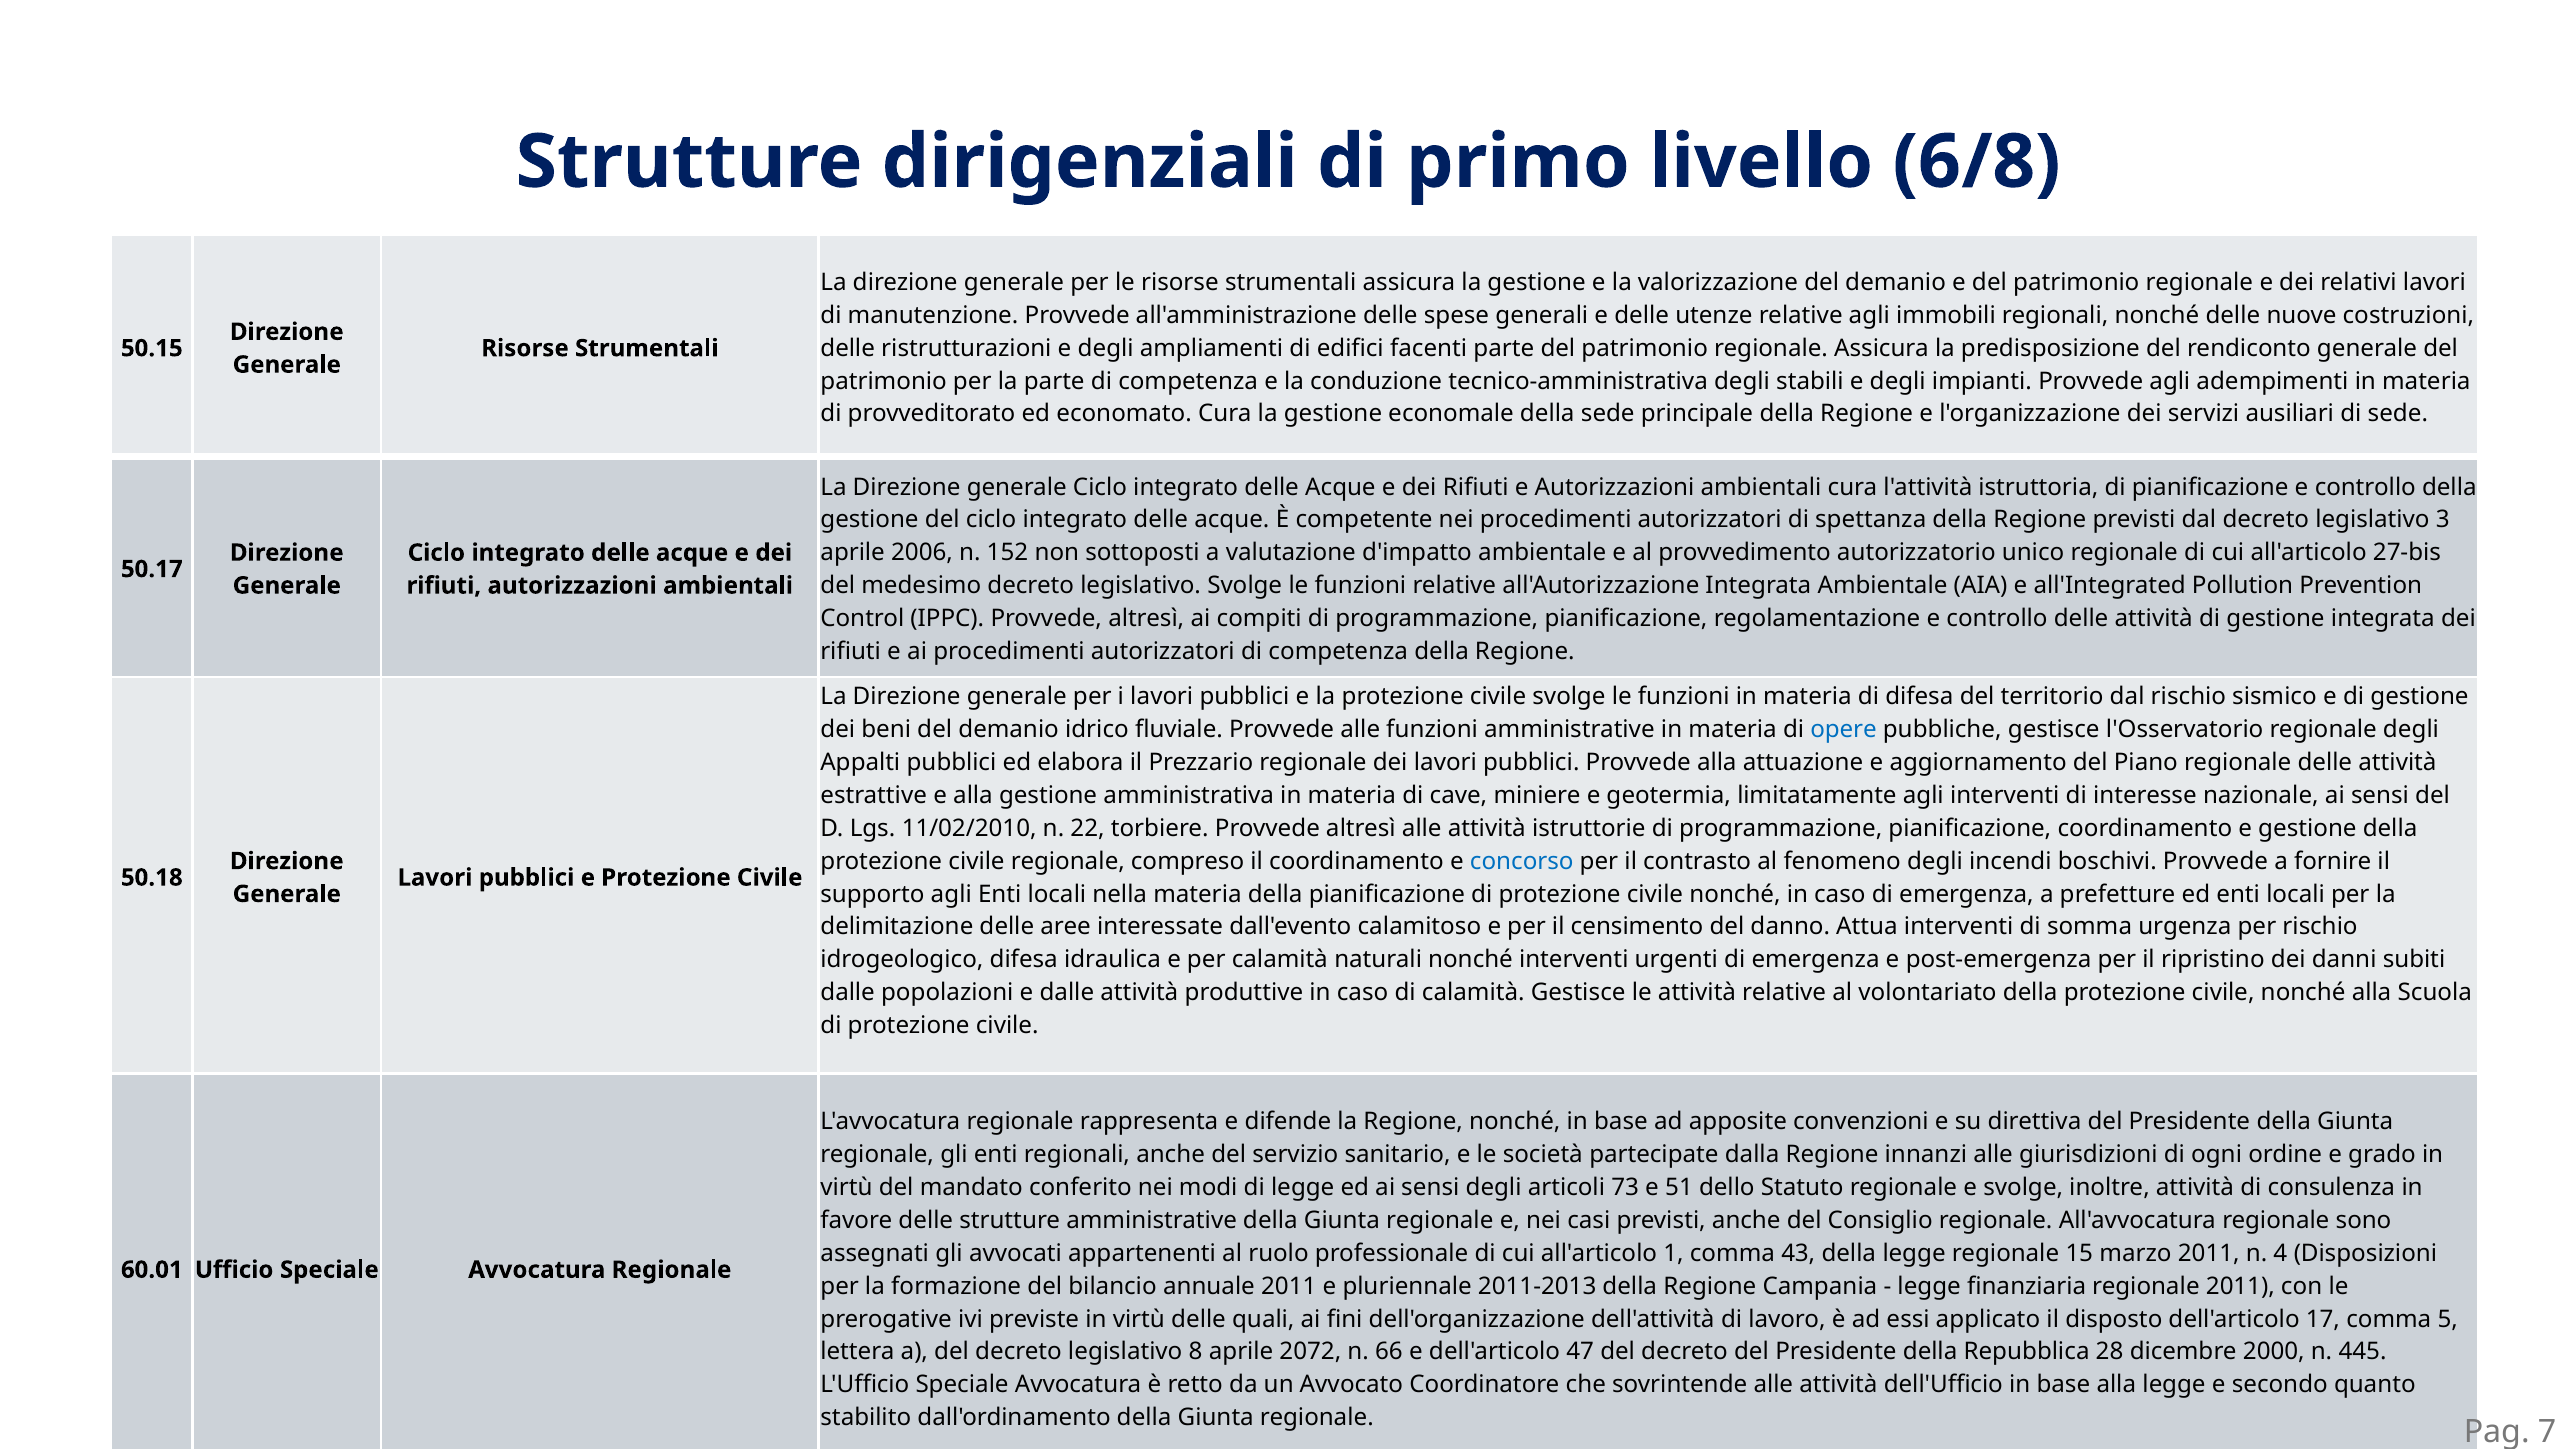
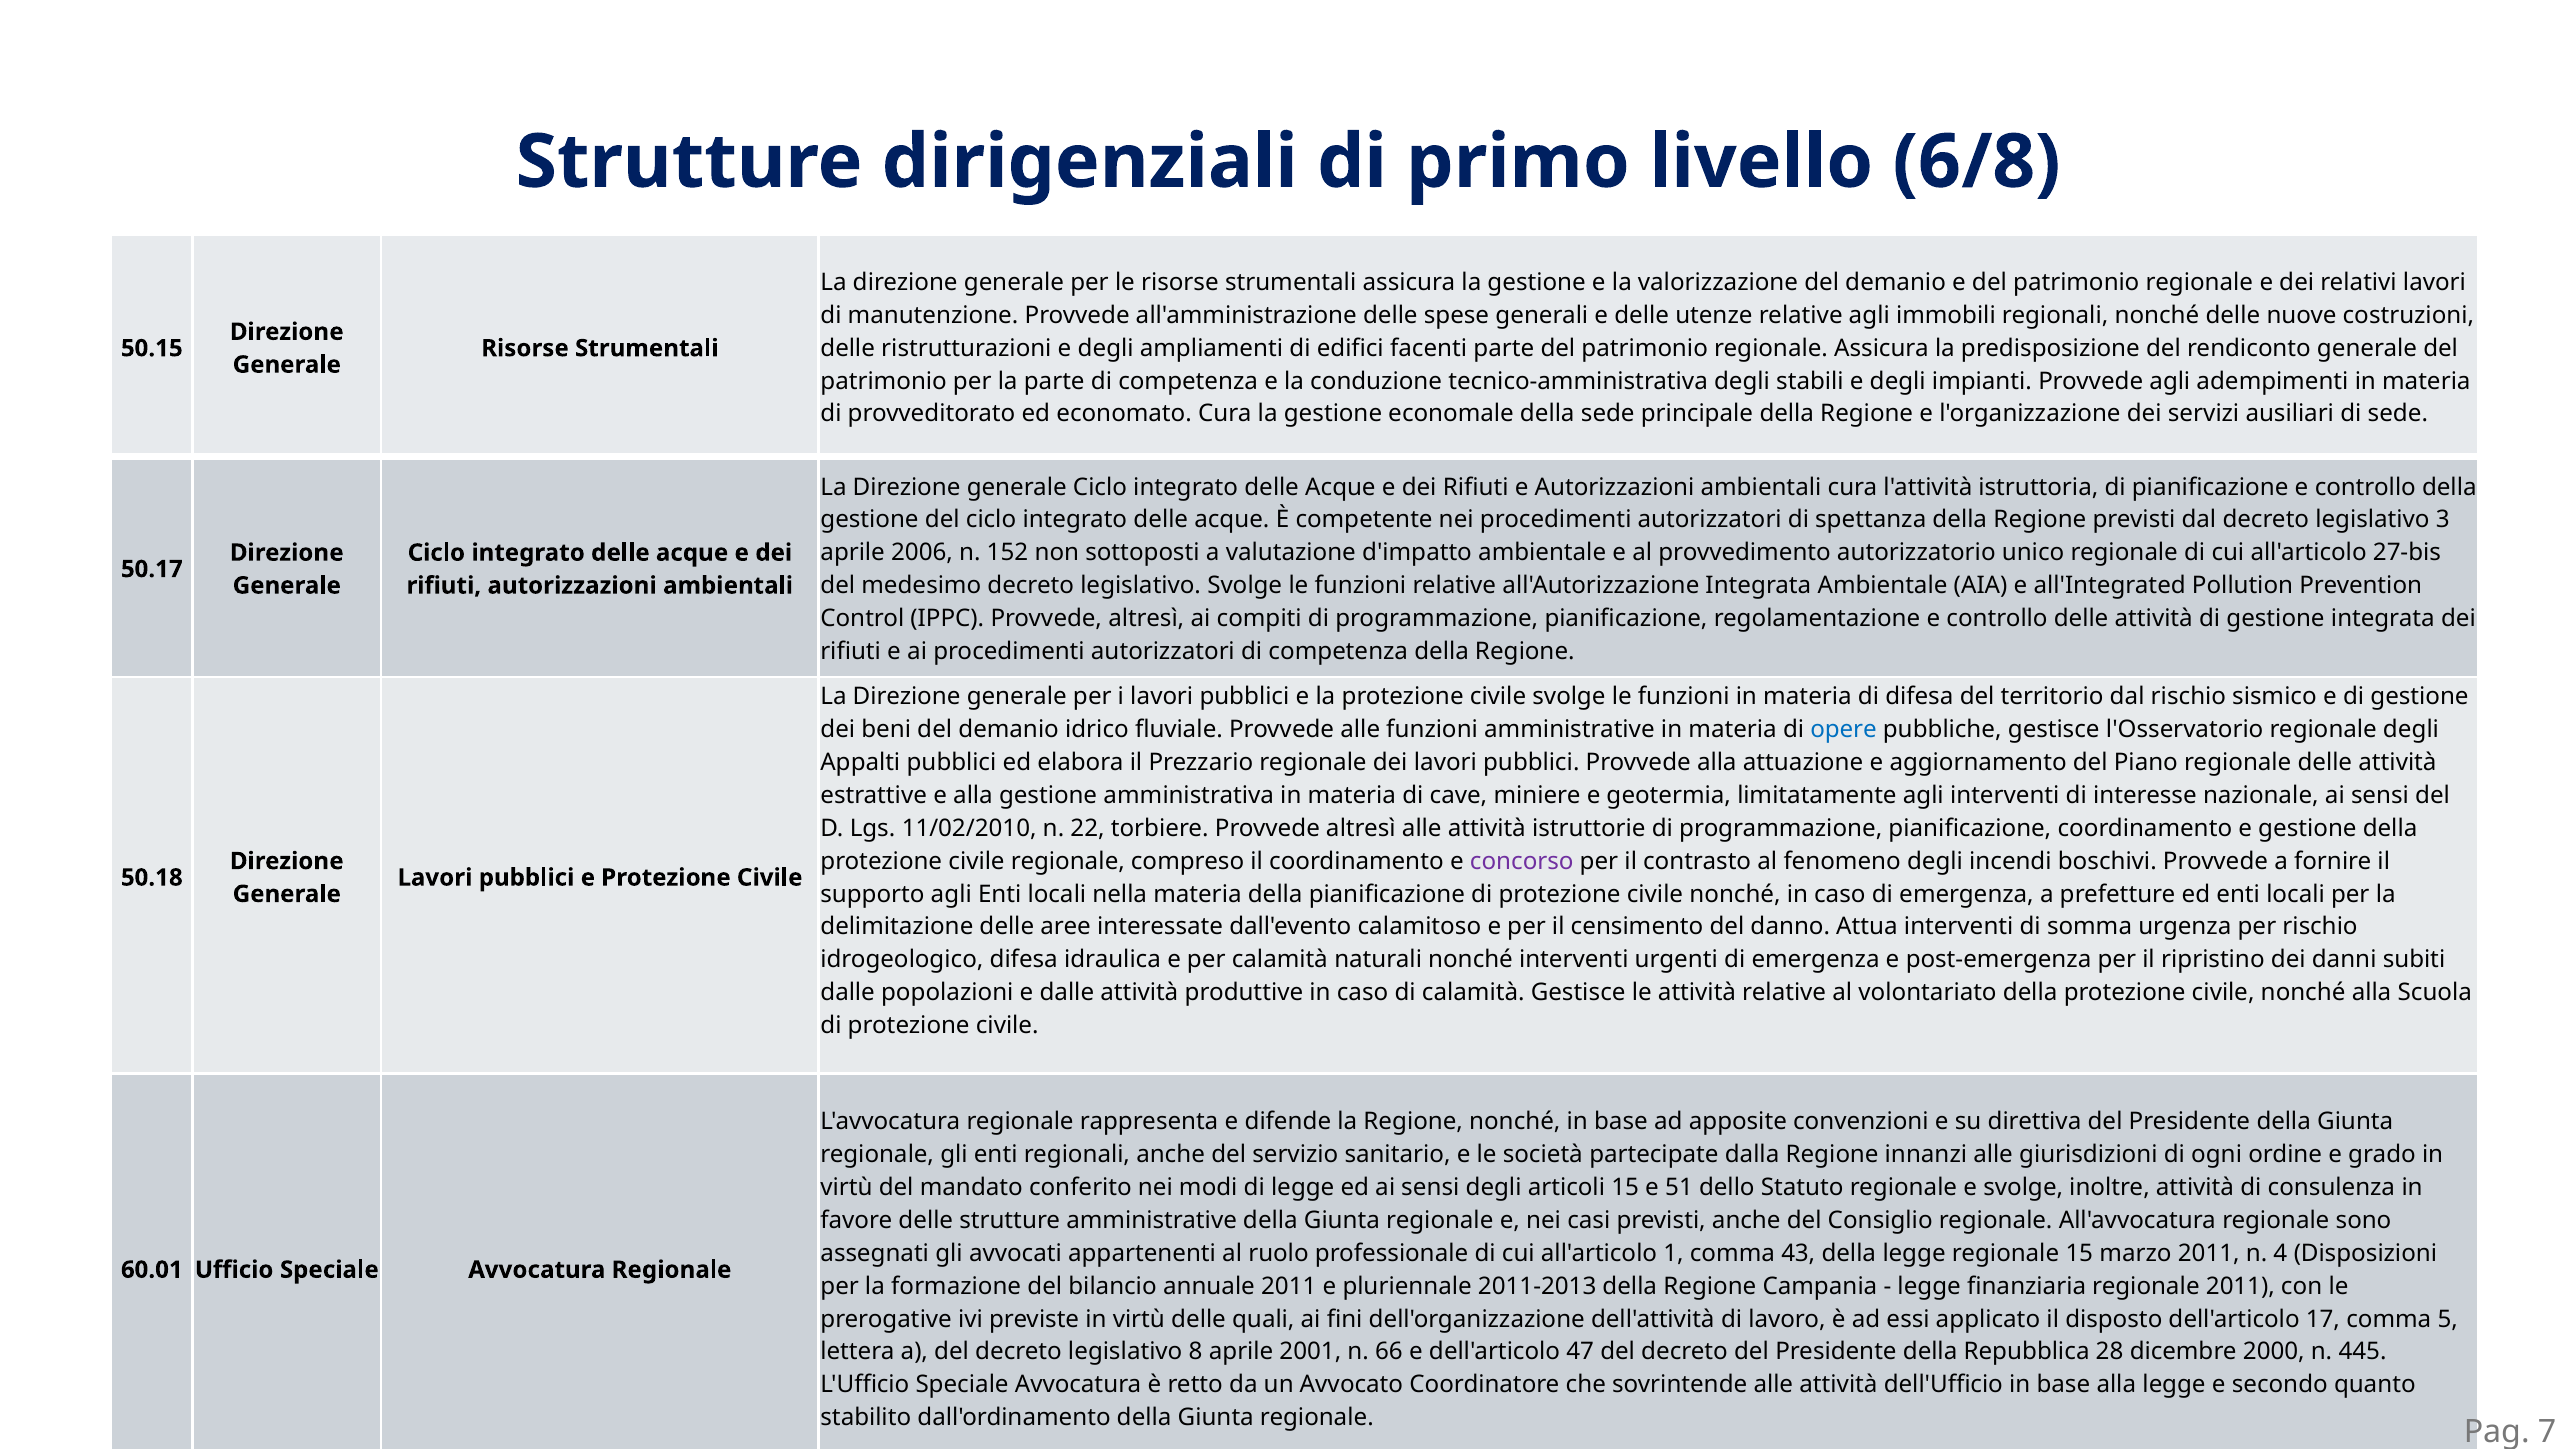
concorso colour: blue -> purple (1522, 861)
articoli 73: 73 -> 15 (1625, 1188)
2072: 2072 -> 2001 (1310, 1352)
